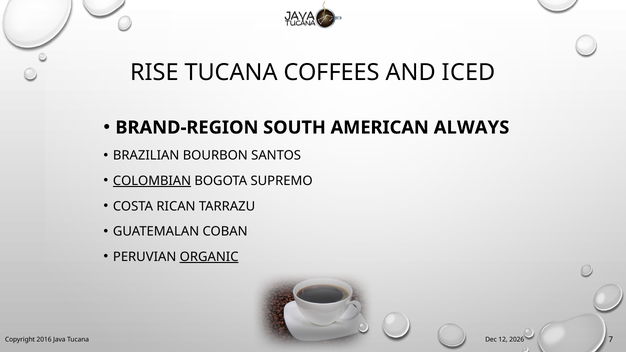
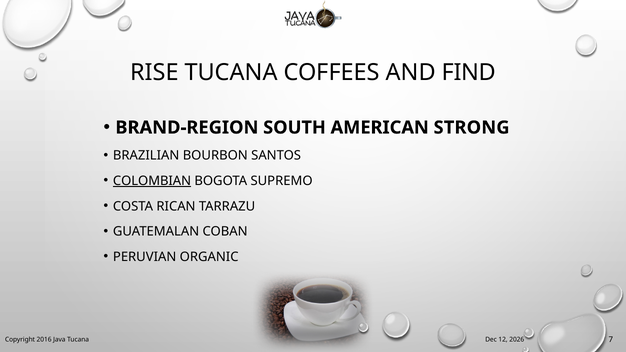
ICED: ICED -> FIND (469, 73)
ALWAYS: ALWAYS -> STRONG (472, 128)
ORGANIC underline: present -> none (209, 257)
